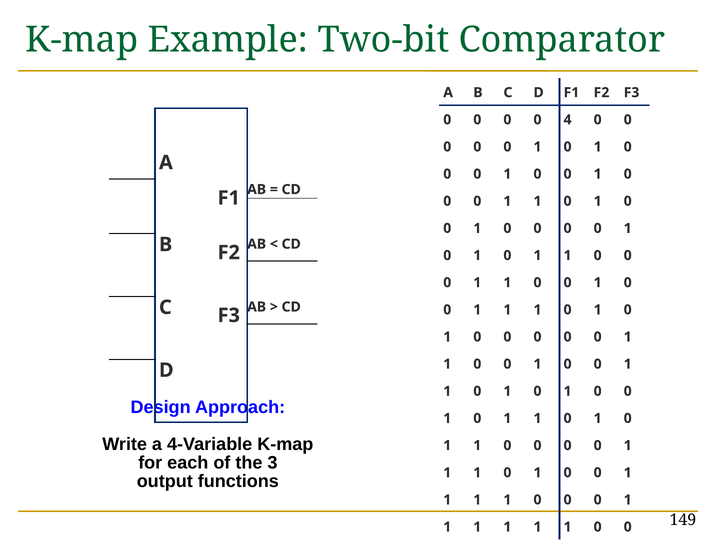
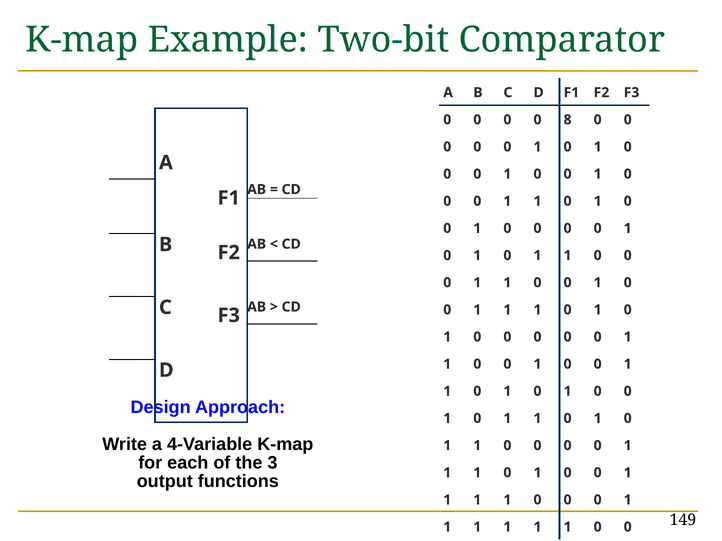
4: 4 -> 8 (568, 120)
